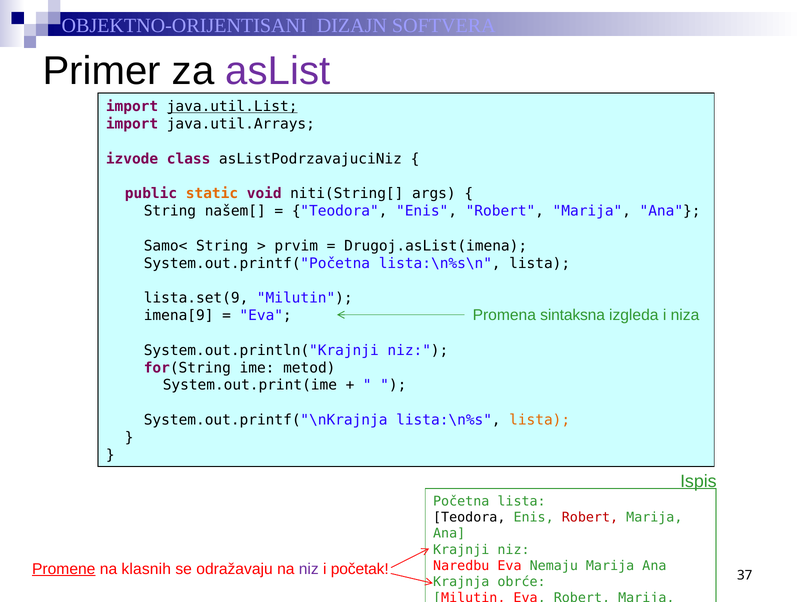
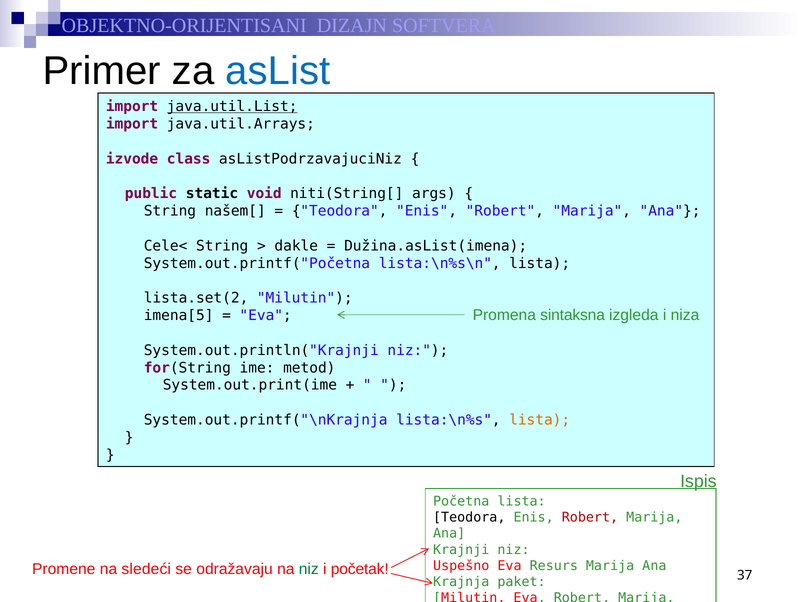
asList colour: purple -> blue (278, 71)
static colour: orange -> black (212, 194)
Samo<: Samo< -> Cele< (166, 246)
prvim: prvim -> dakle (296, 246)
Drugoj.asList(imena: Drugoj.asList(imena -> Dužina.asList(imena (436, 246)
lista.set(9: lista.set(9 -> lista.set(2 (196, 298)
imena[9: imena[9 -> imena[5 (179, 316)
Naredbu: Naredbu -> Uspešno (461, 566)
Nemaju: Nemaju -> Resurs (554, 566)
Promene underline: present -> none (64, 569)
klasnih: klasnih -> sledeći (146, 569)
niz colour: purple -> green (309, 569)
obrće: obrće -> paket (522, 582)
